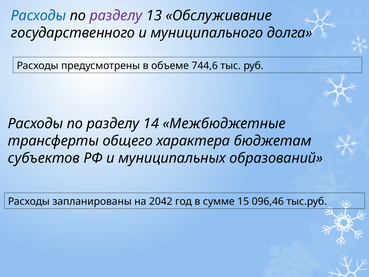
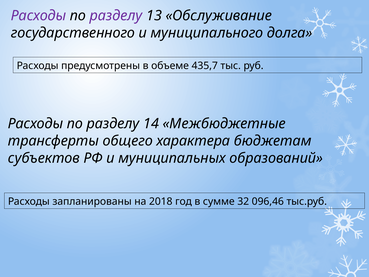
Расходы colour: blue -> purple (39, 16)
744,6: 744,6 -> 435,7 (205, 66)
2042: 2042 -> 2018 (161, 201)
15: 15 -> 32 (243, 201)
